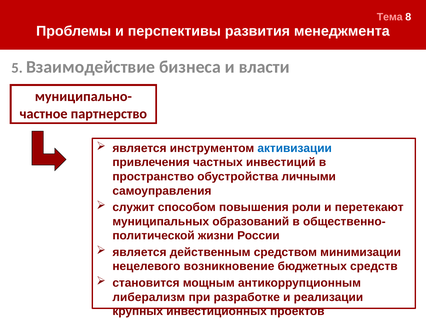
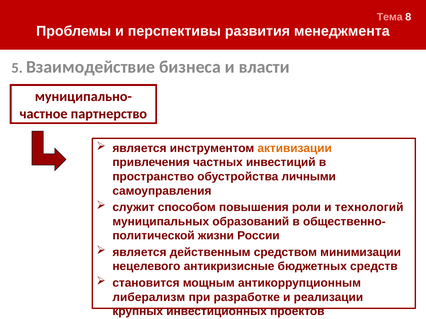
активизации colour: blue -> orange (295, 148)
перетекают: перетекают -> технологий (369, 208)
возникновение: возникновение -> антикризисные (229, 267)
